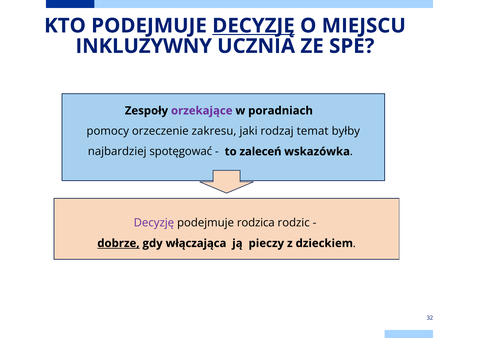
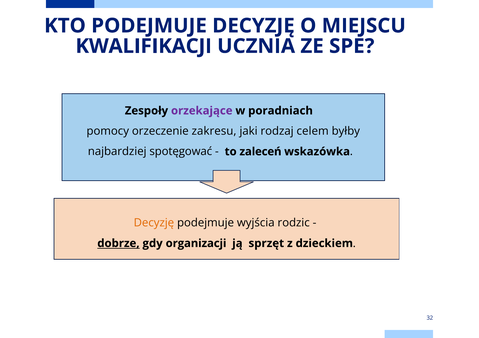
DECYZJĘ underline: present -> none (253, 26)
INKLUZYWNY: INKLUZYWNY -> KWALIFIKACJI (144, 46)
temat: temat -> celem (313, 131)
Decyzję colour: purple -> orange (154, 223)
rodzica: rodzica -> wyjścia (256, 223)
włączająca: włączająca -> organizacji (196, 244)
pieczy: pieczy -> sprzęt (266, 244)
